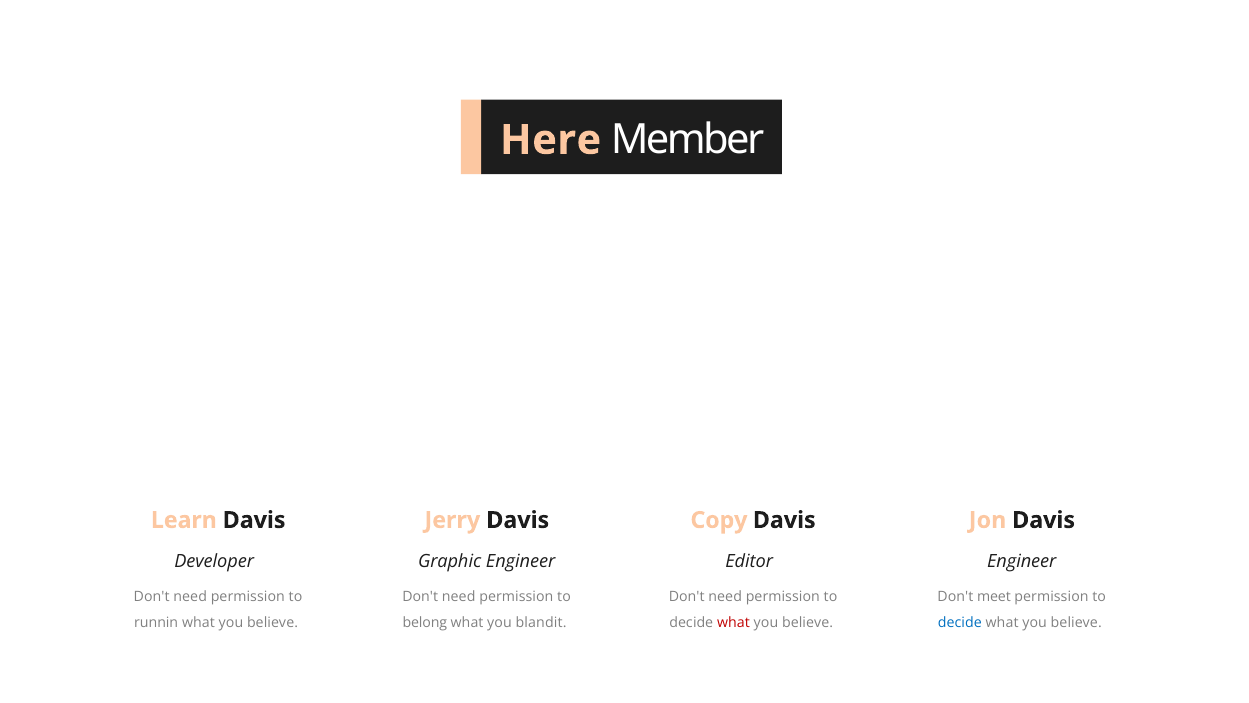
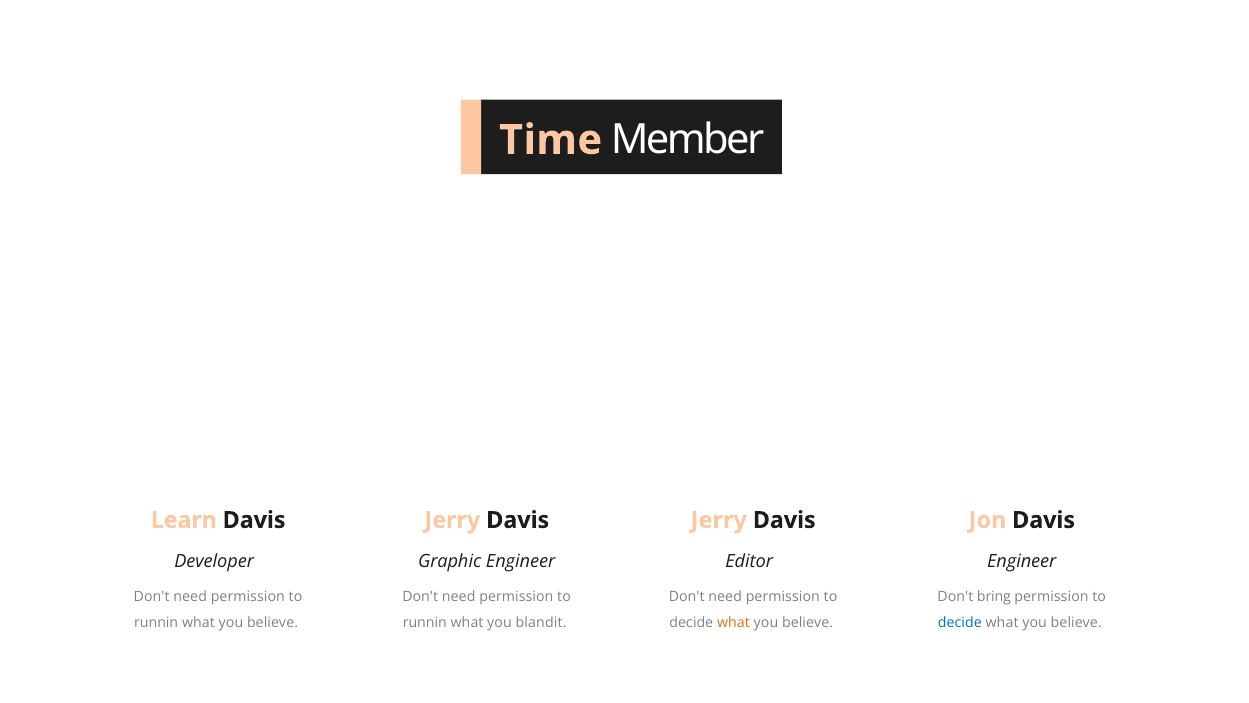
Here: Here -> Time (551, 140)
Jerry Davis Copy: Copy -> Jerry (719, 520)
meet: meet -> bring (994, 597)
belong: belong -> runnin (425, 622)
what colour: red -> orange (733, 622)
